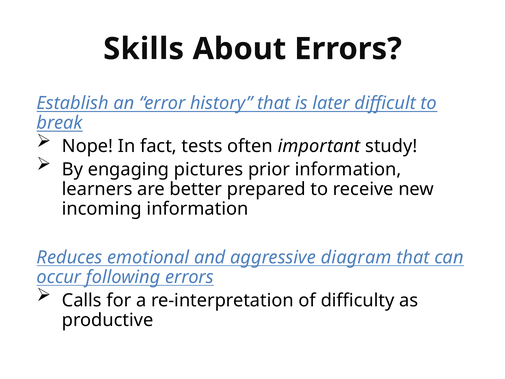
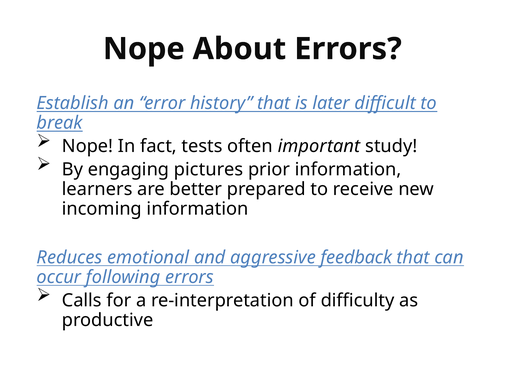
Skills: Skills -> Nope (144, 49)
diagram: diagram -> feedback (356, 257)
